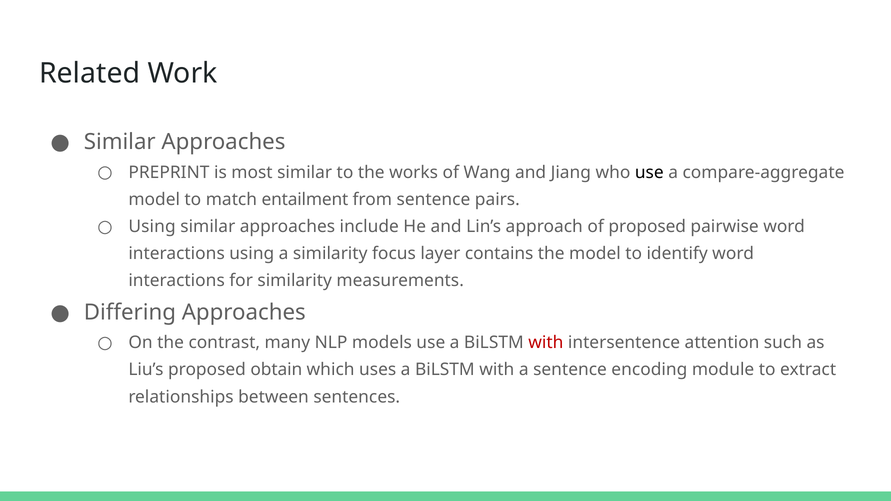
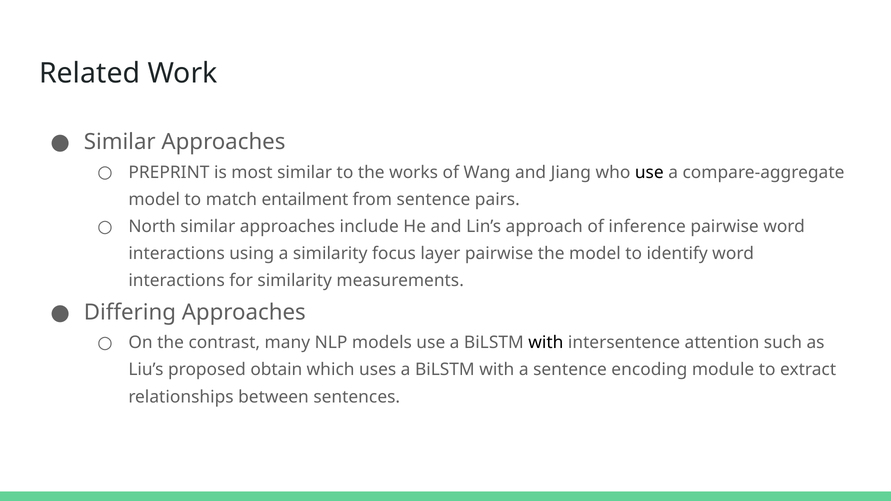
Using: Using -> North (152, 227)
of proposed: proposed -> inference (647, 227)
layer contains: contains -> pairwise (499, 254)
with colour: red -> black (546, 343)
